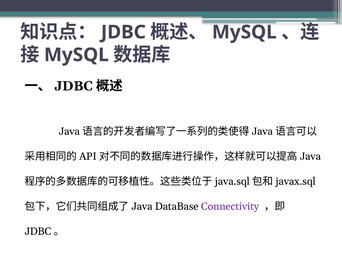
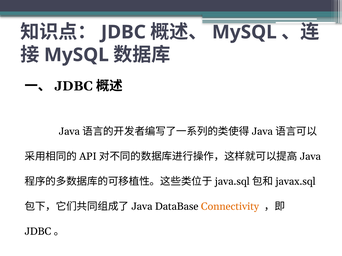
Connectivity colour: purple -> orange (230, 207)
